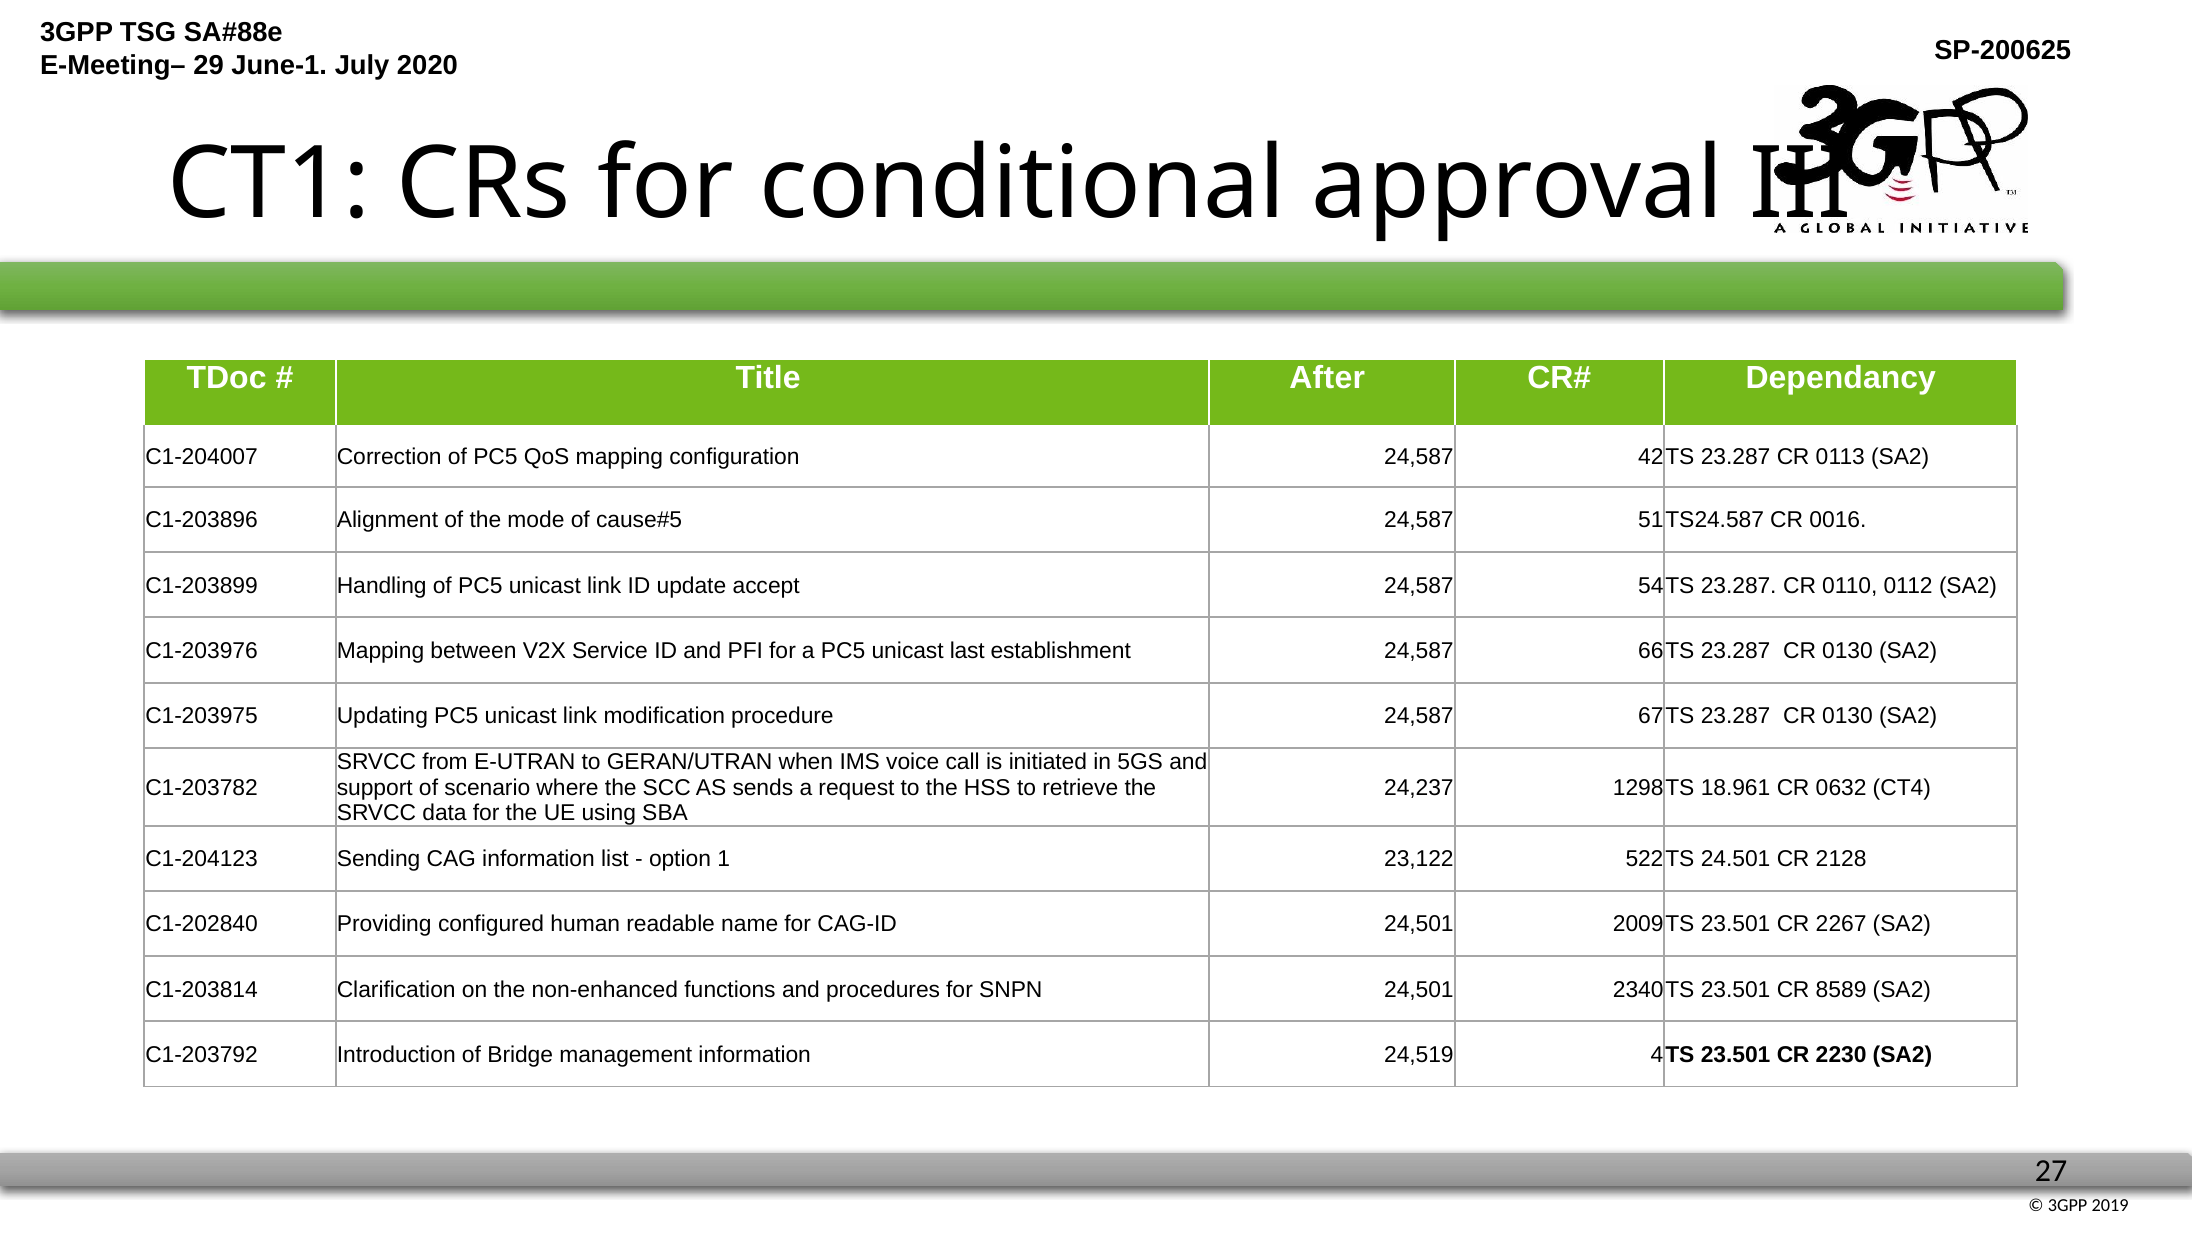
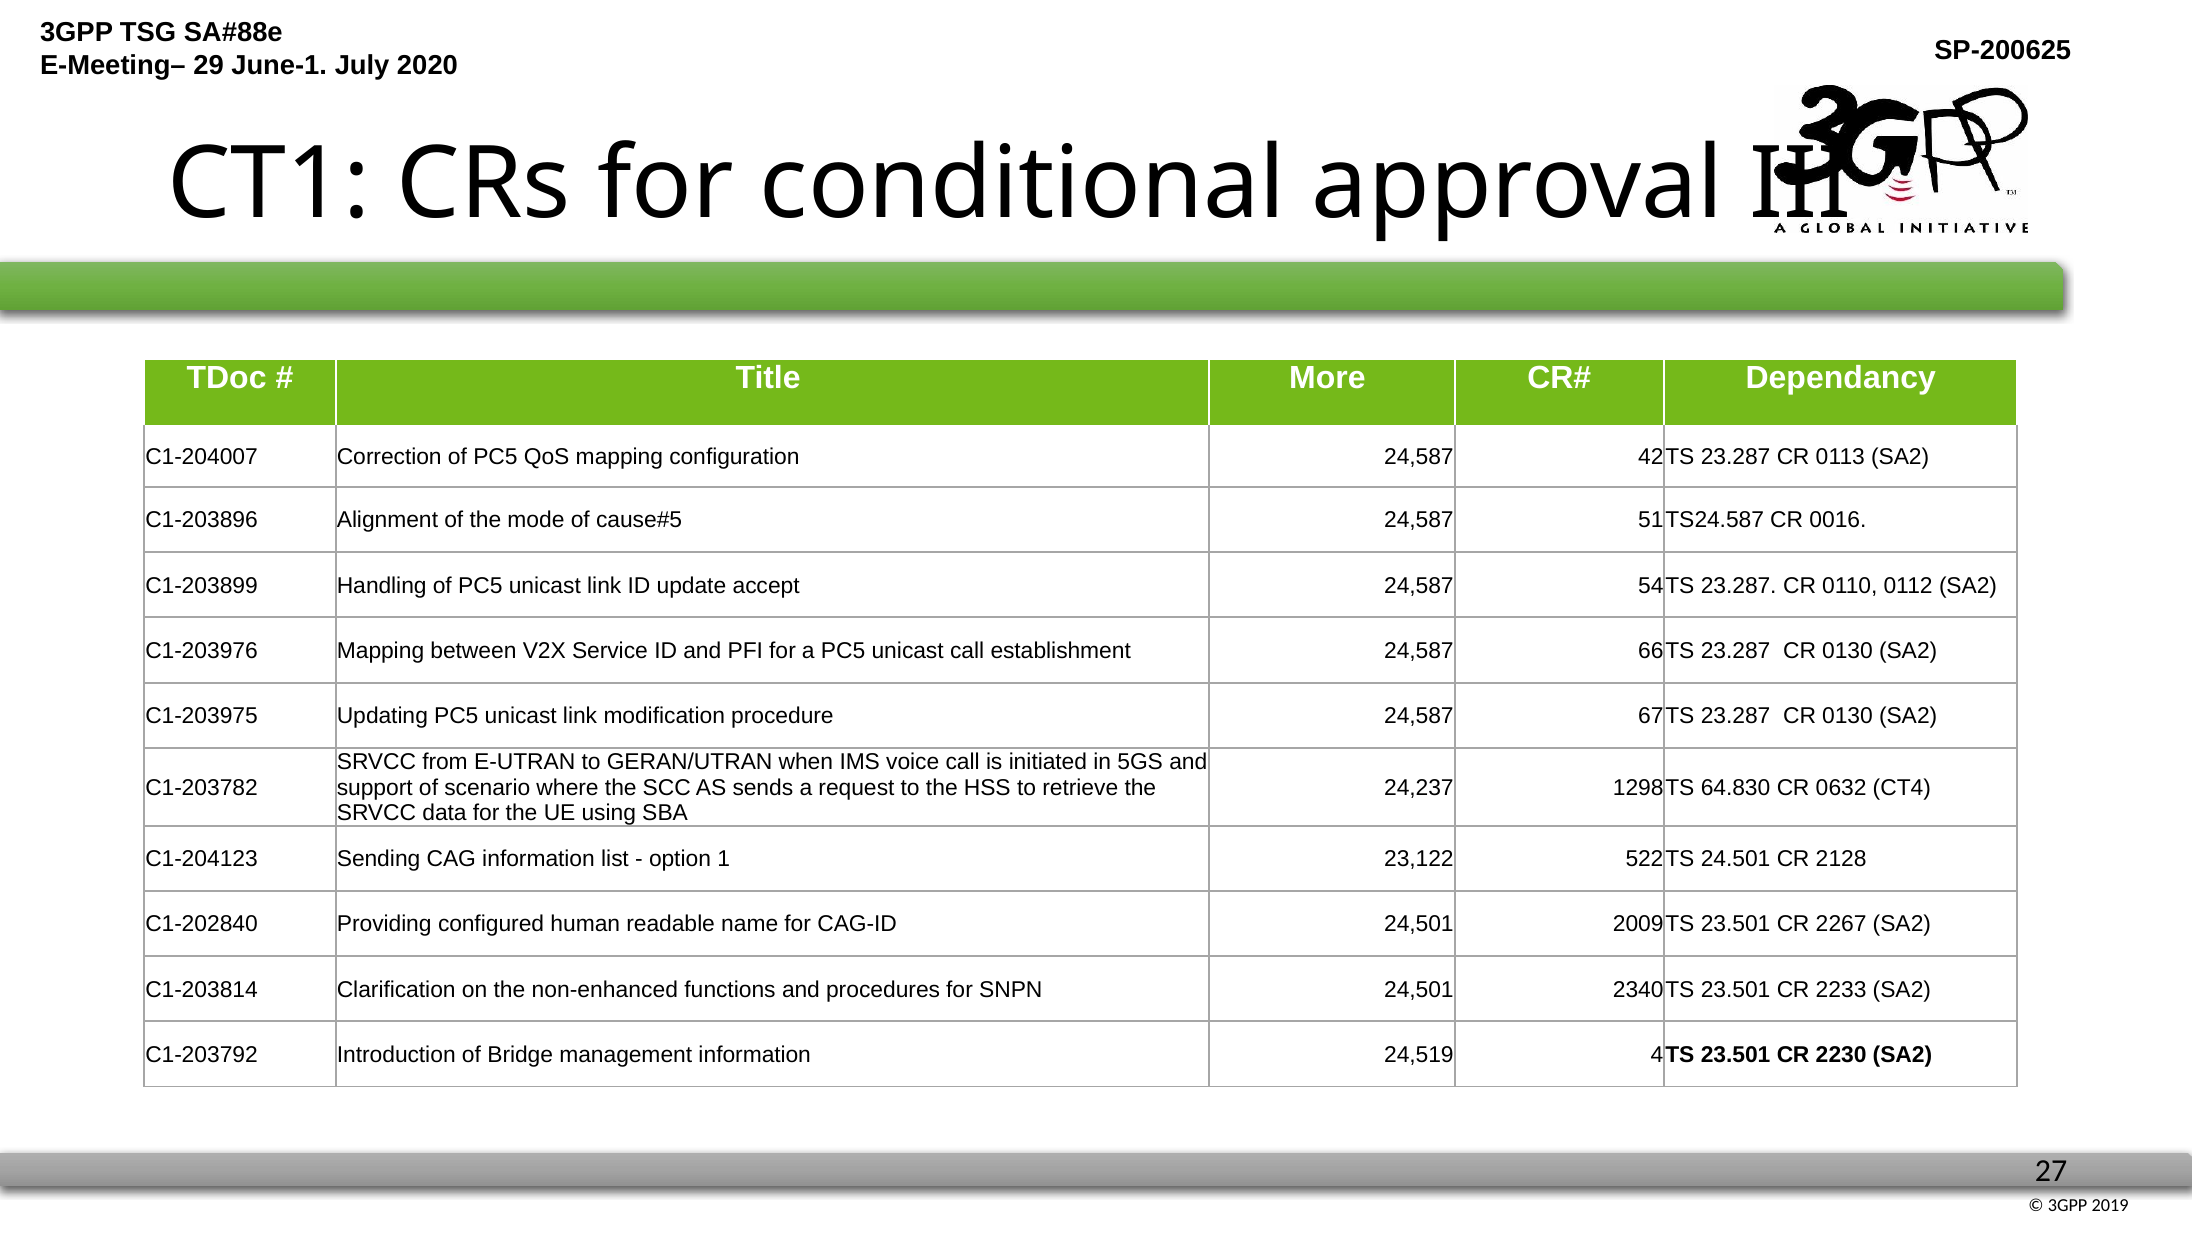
After: After -> More (1327, 378)
unicast last: last -> call (967, 651)
18.961: 18.961 -> 64.830 (1736, 788)
8589: 8589 -> 2233 (1841, 989)
